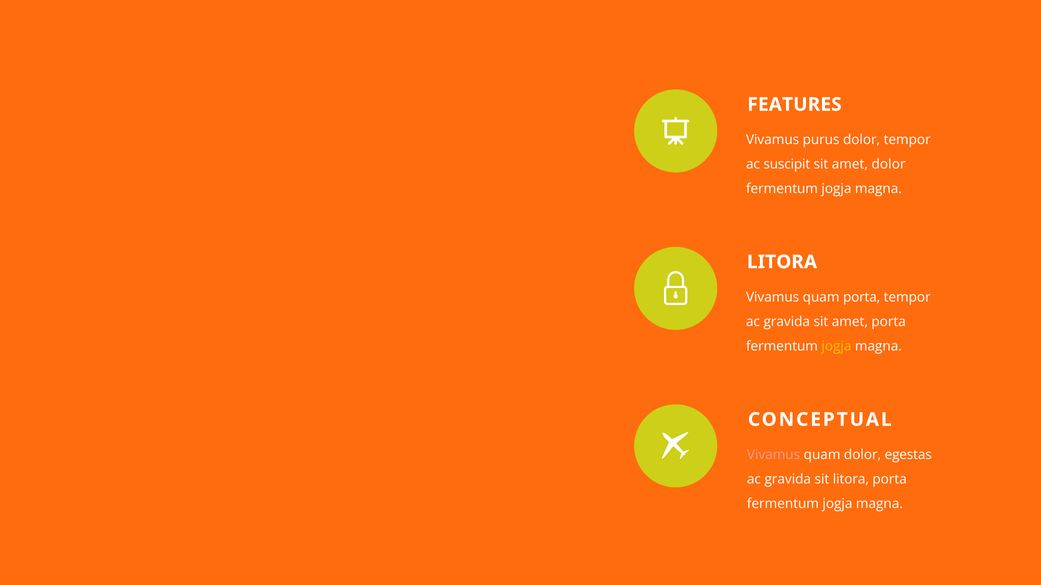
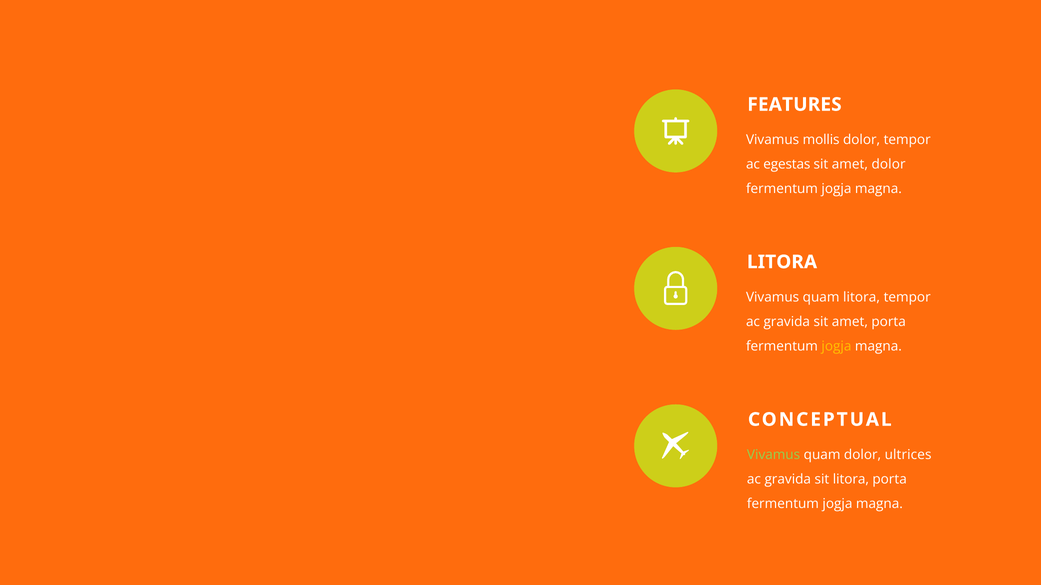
purus: purus -> mollis (821, 140)
suscipit: suscipit -> egestas (787, 164)
quam porta: porta -> litora (862, 298)
Vivamus colour: pink -> light green (774, 455)
egestas: egestas -> ultrices (908, 455)
